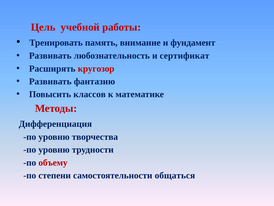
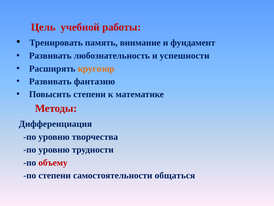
сертификат: сертификат -> успешности (185, 56)
кругозор colour: red -> orange (96, 68)
Повысить классов: классов -> степени (90, 94)
